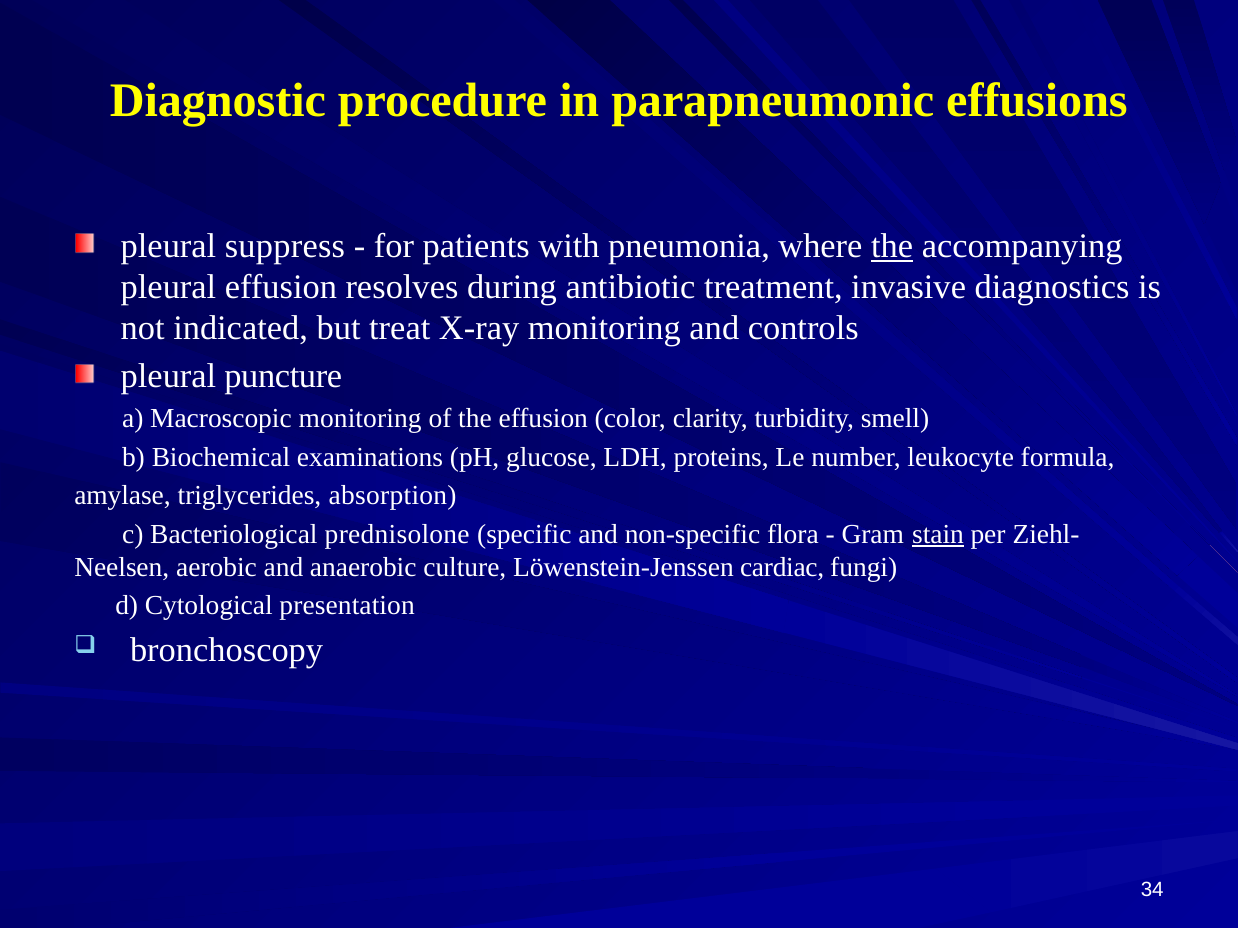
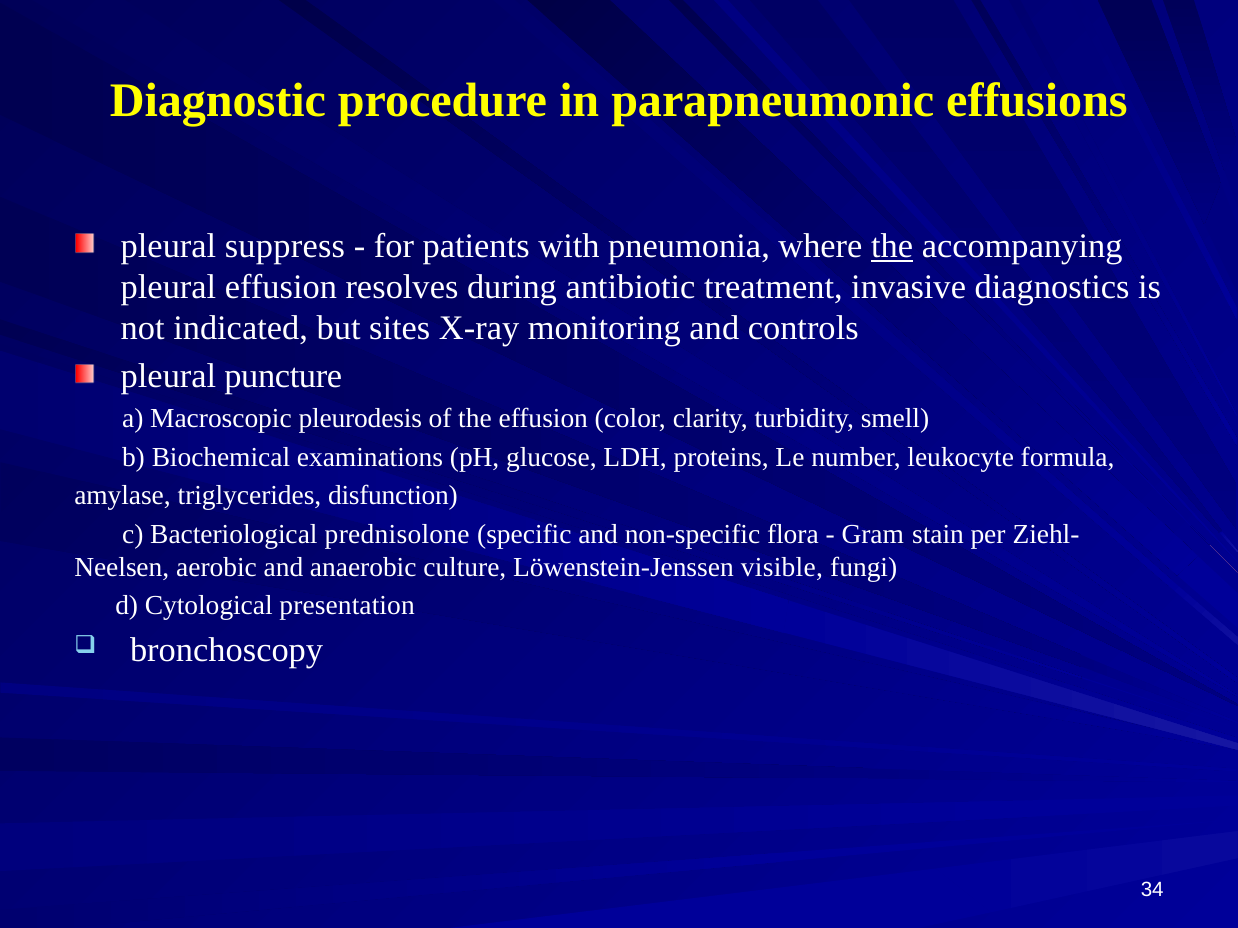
treat: treat -> sites (400, 328)
Macroscopic monitoring: monitoring -> pleurodesis (360, 419)
absorption: absorption -> disfunction (393, 496)
stain underline: present -> none (938, 534)
cardiac: cardiac -> visible (782, 567)
